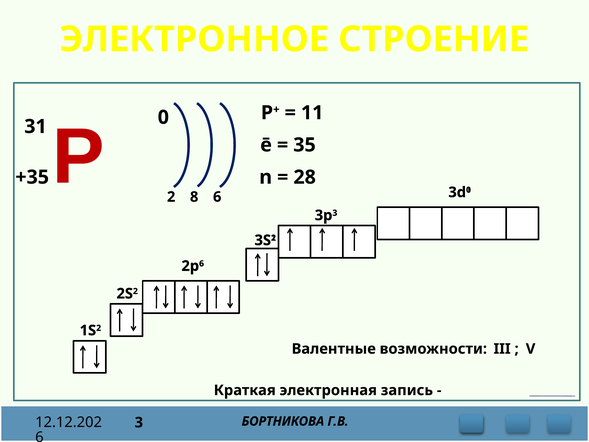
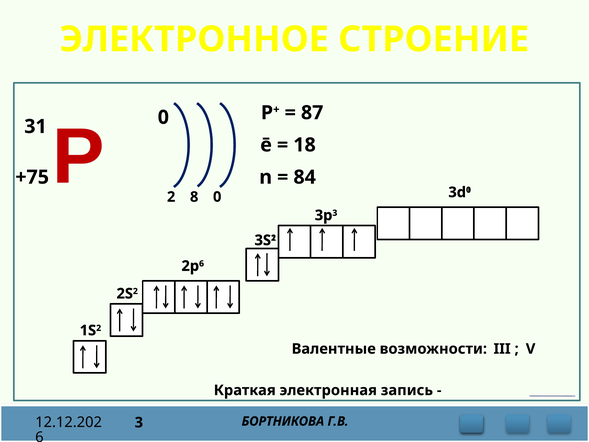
11: 11 -> 87 (312, 113)
35: 35 -> 18 (305, 145)
+35: +35 -> +75 (32, 177)
28: 28 -> 84 (305, 177)
8 6: 6 -> 0 (217, 197)
